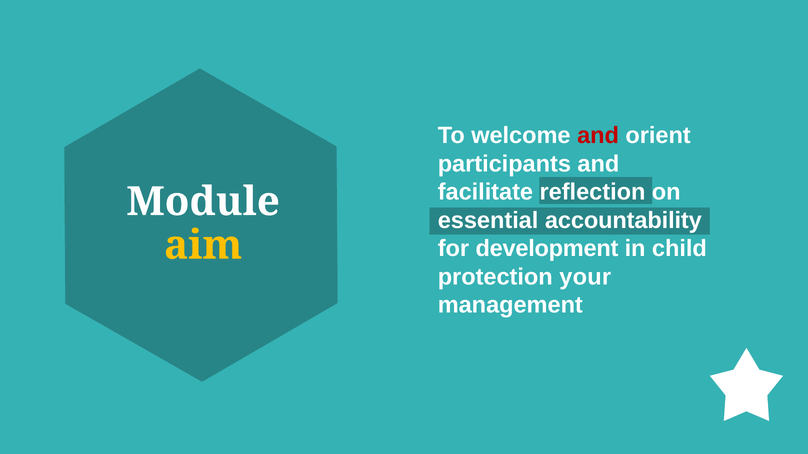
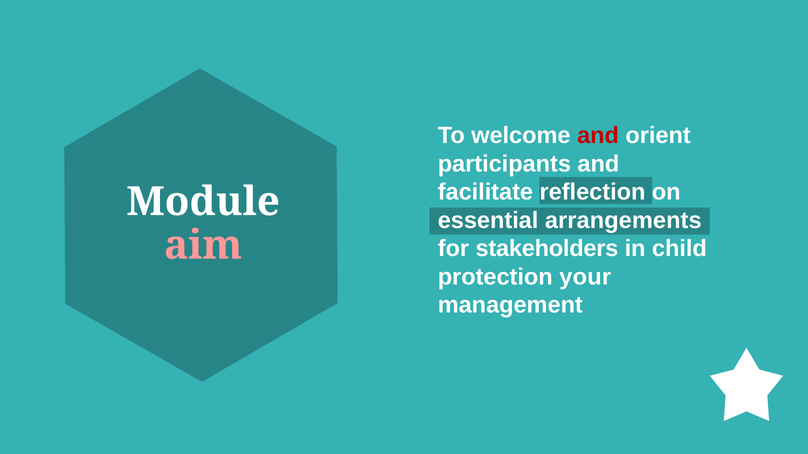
accountability: accountability -> arrangements (623, 221)
aim colour: yellow -> pink (203, 246)
development: development -> stakeholders (547, 249)
